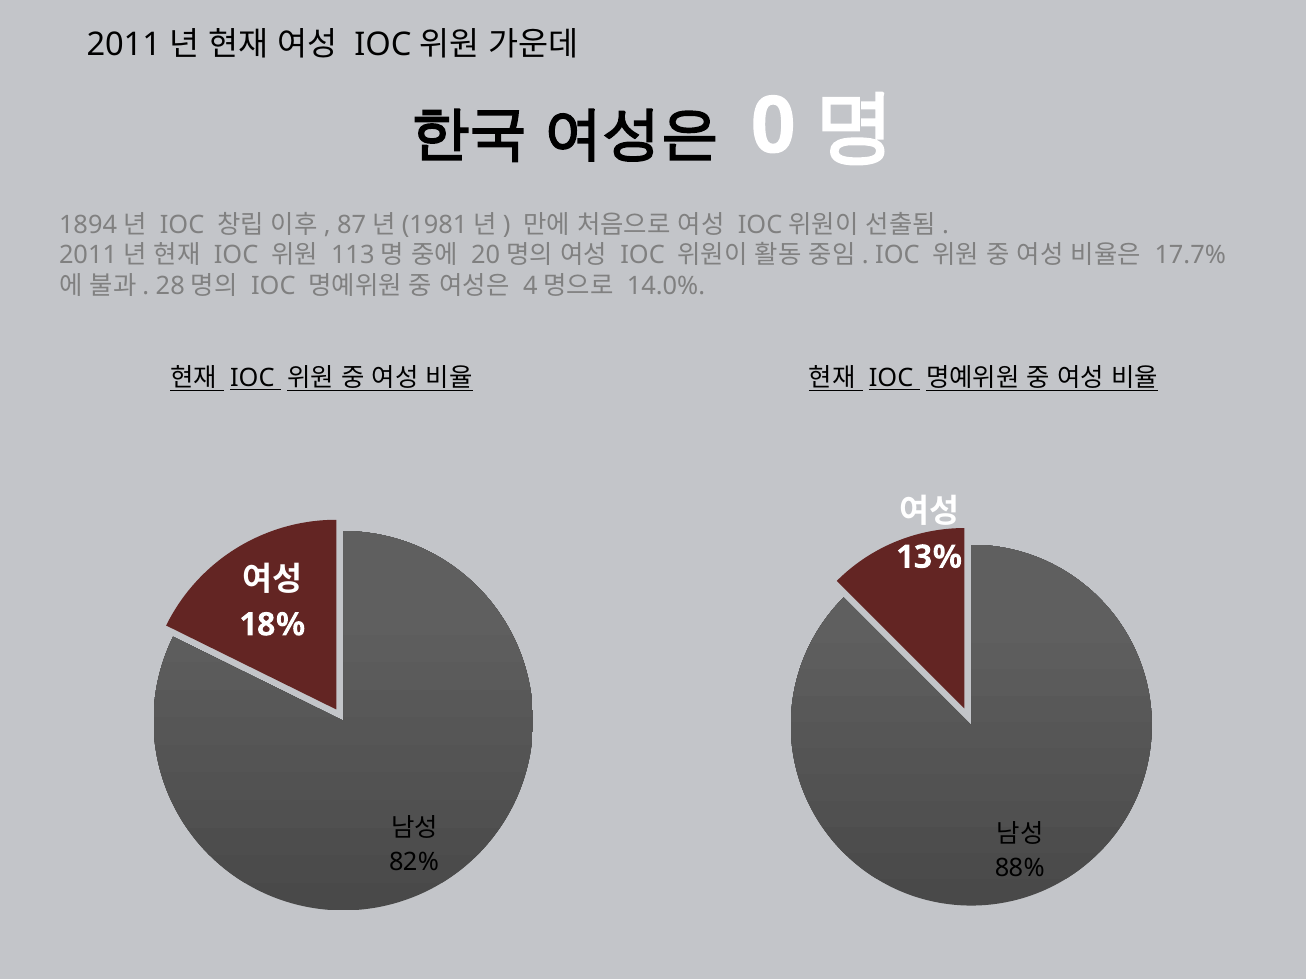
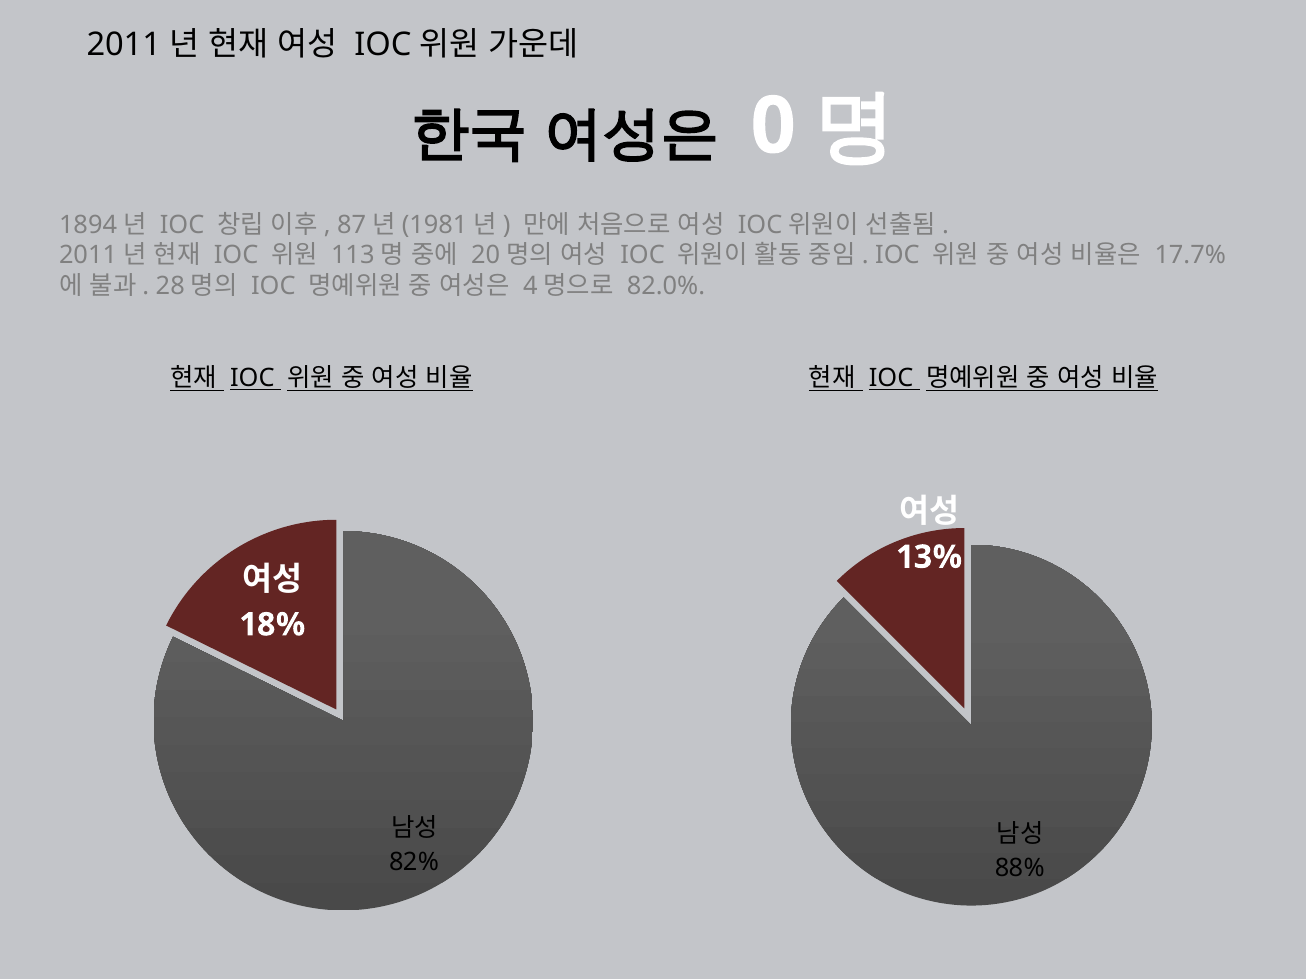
14.0%: 14.0% -> 82.0% (666, 286)
